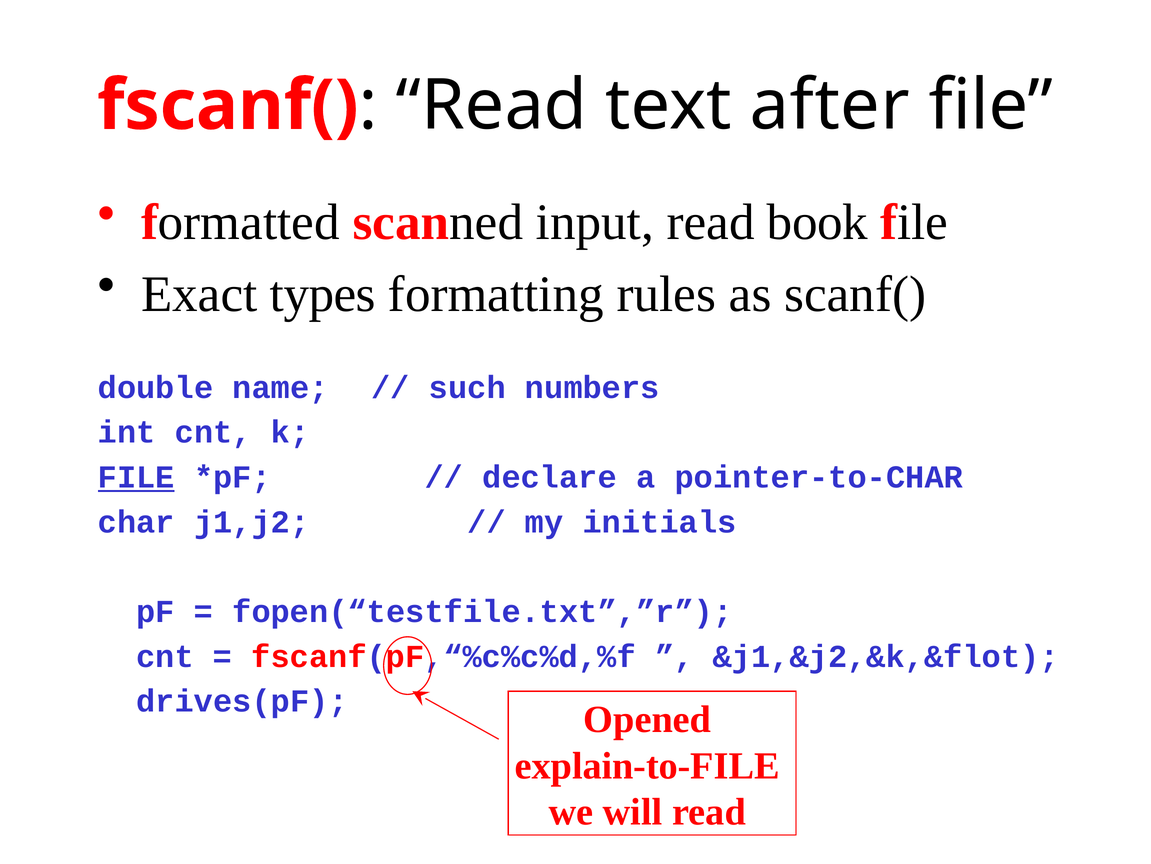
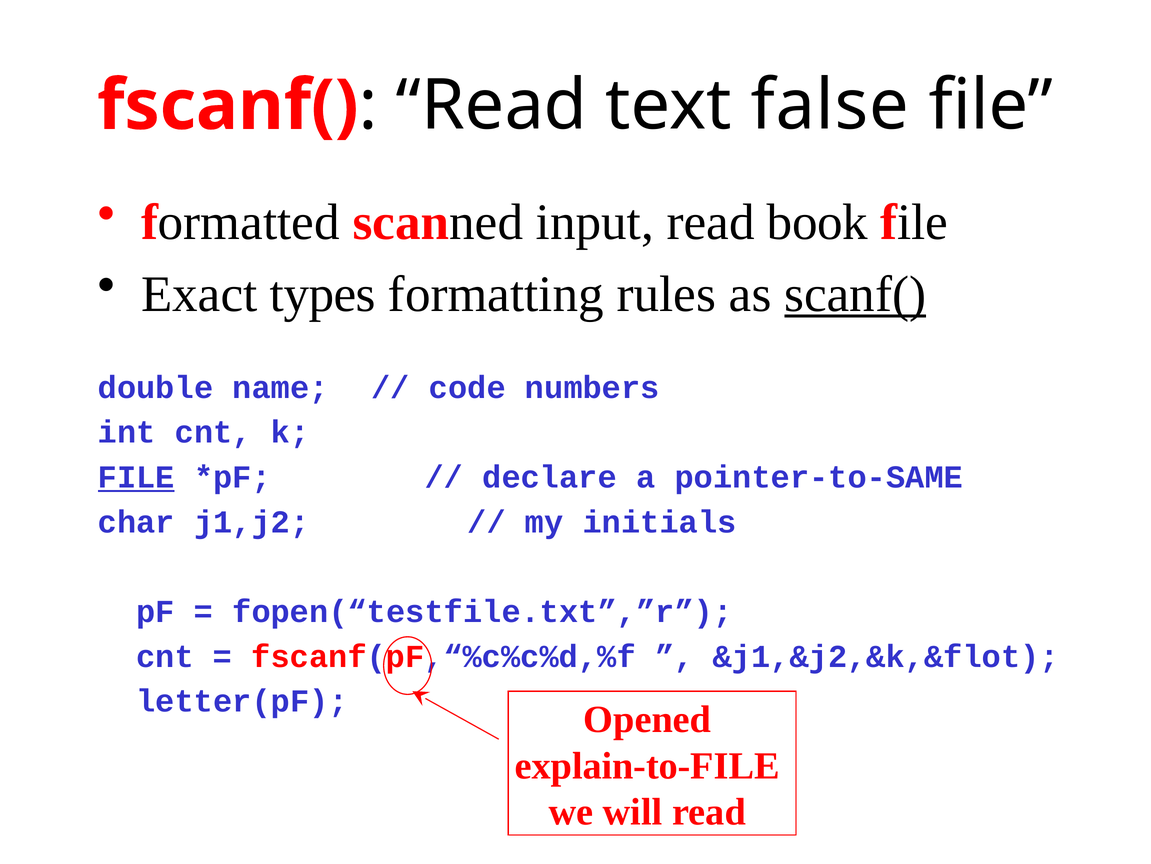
after: after -> false (830, 106)
scanf( underline: none -> present (855, 294)
such: such -> code (467, 387)
pointer-to-CHAR: pointer-to-CHAR -> pointer-to-SAME (819, 477)
drives(pF: drives(pF -> letter(pF (242, 701)
